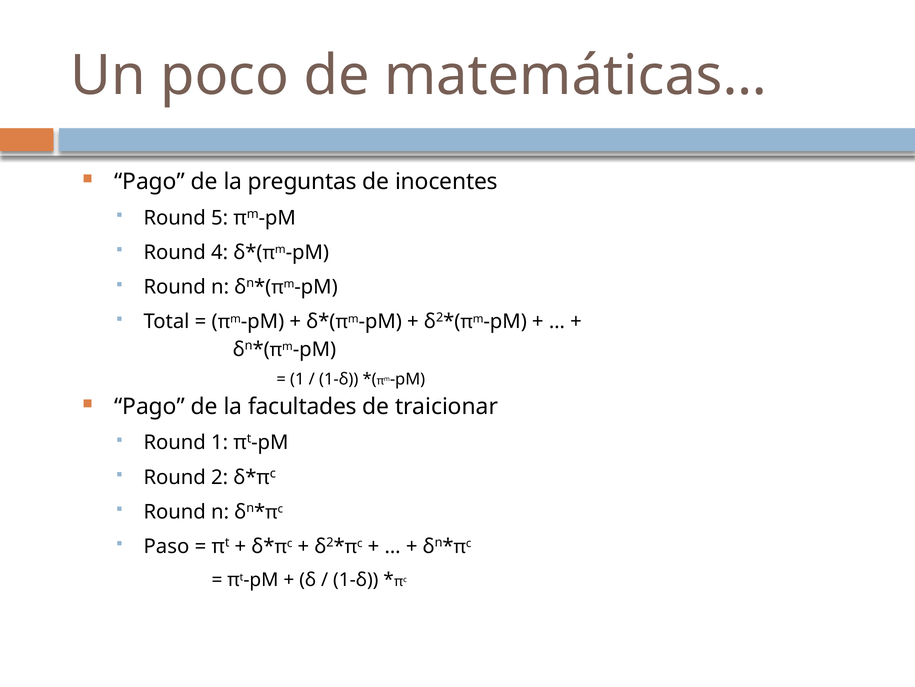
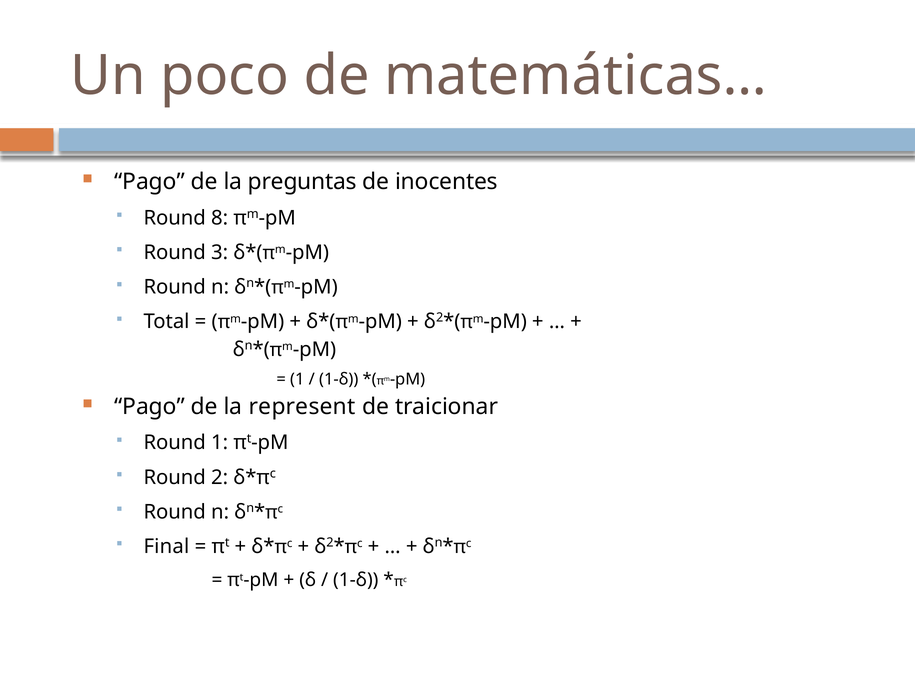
5: 5 -> 8 (220, 218)
4: 4 -> 3 (220, 252)
facultades: facultades -> represent (302, 406)
Paso: Paso -> Final (166, 546)
